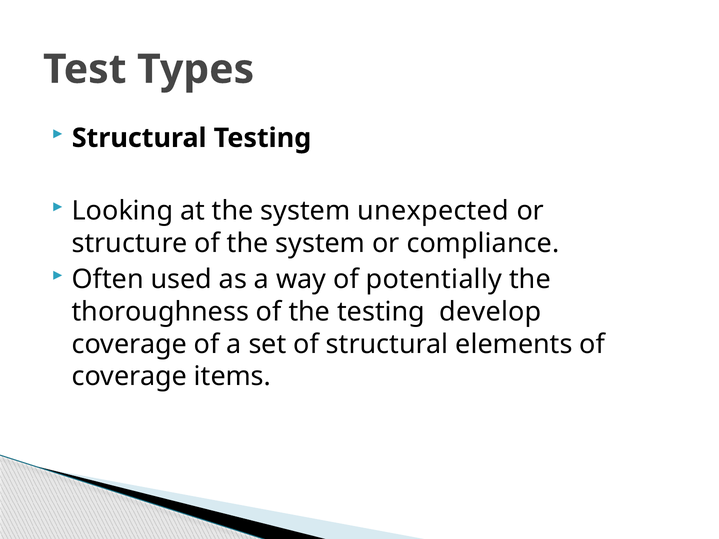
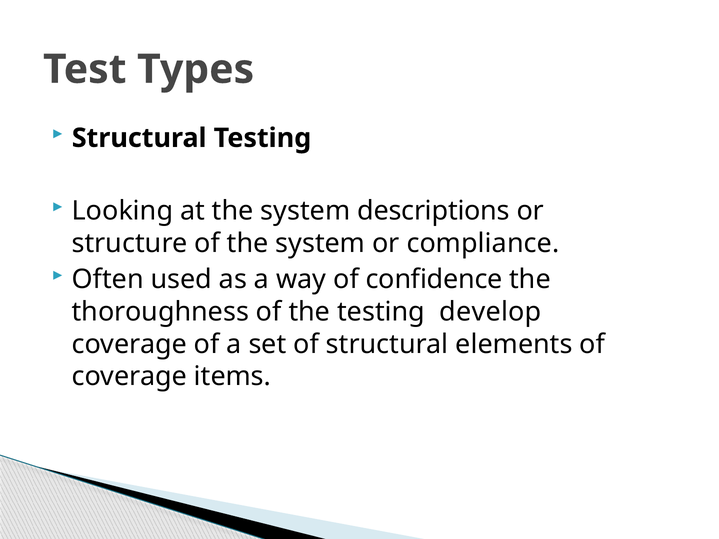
unexpected: unexpected -> descriptions (434, 211)
potentially: potentially -> confidence (434, 280)
